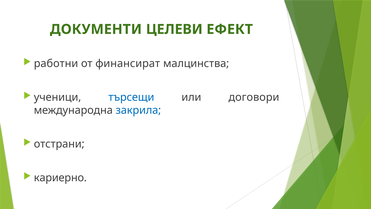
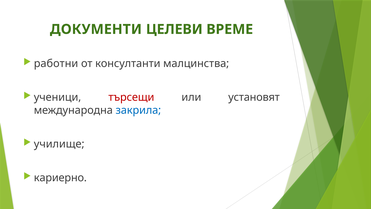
ЕФЕКТ: ЕФЕКТ -> ВРЕМЕ (230, 29)
финансират: финансират -> консултанти (128, 63)
търсещи colour: blue -> red (131, 97)
договори: договори -> установят (254, 97)
отстрани: отстрани -> училище (59, 144)
